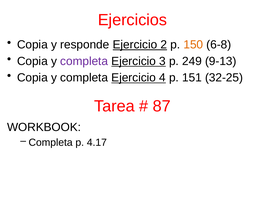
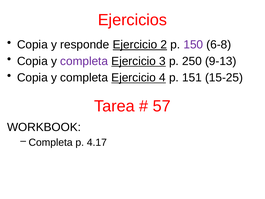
150 colour: orange -> purple (193, 45)
249: 249 -> 250 (192, 61)
32-25: 32-25 -> 15-25 (224, 78)
87: 87 -> 57 (162, 106)
